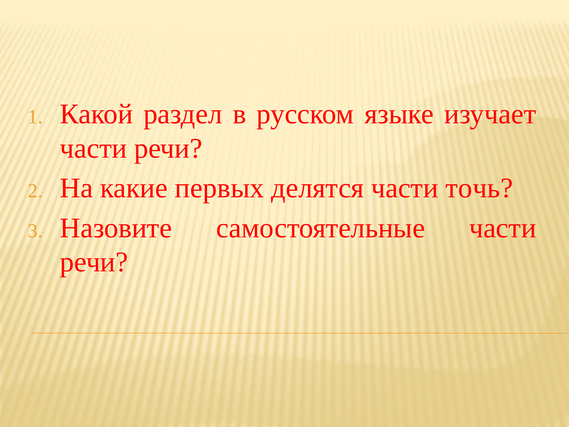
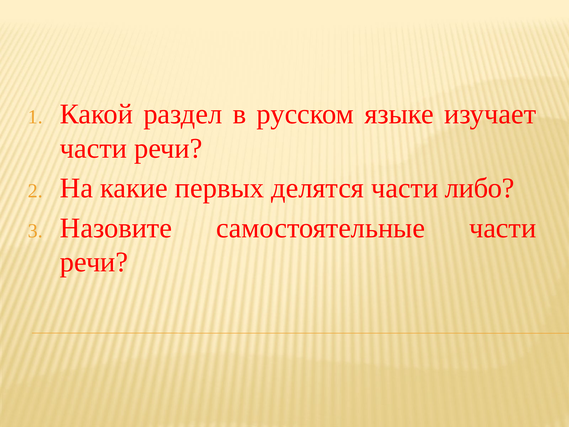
точь: точь -> либо (480, 188)
